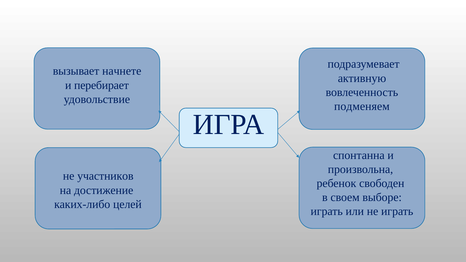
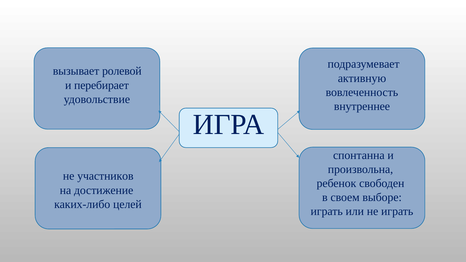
начнете: начнете -> ролевой (122, 71)
подменяем: подменяем -> внутреннее (362, 106)
